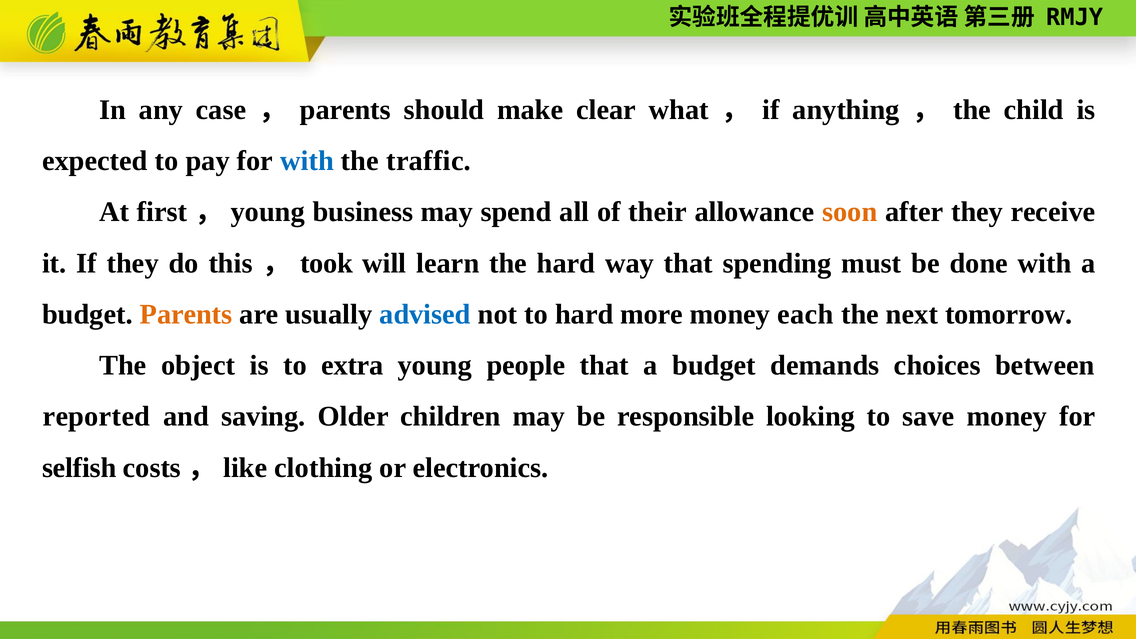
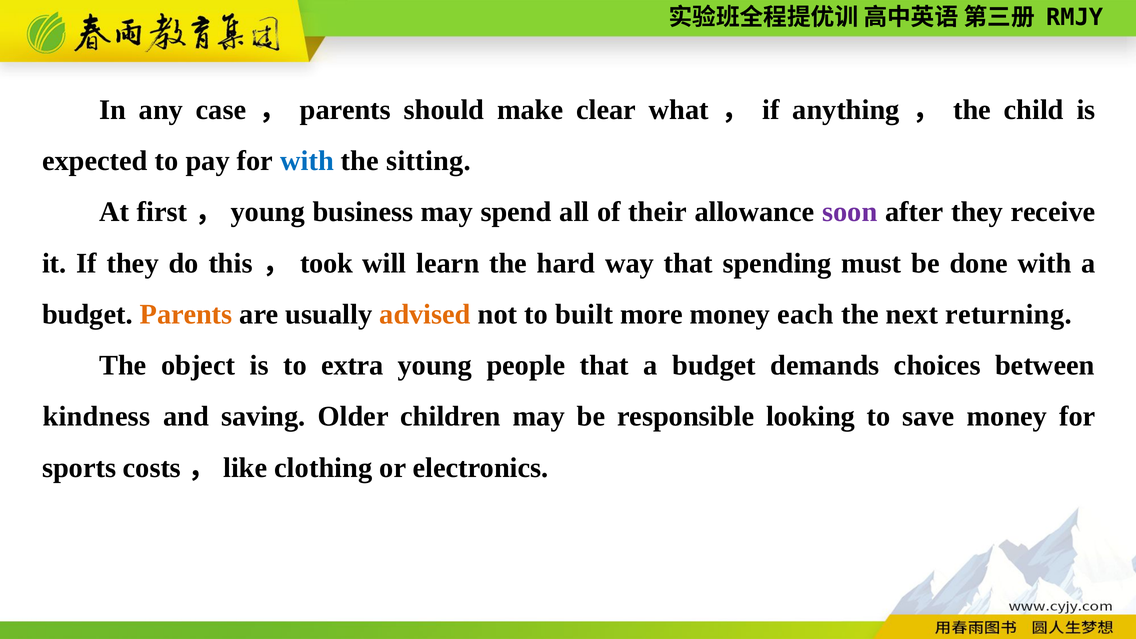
traffic: traffic -> sitting (429, 161)
soon colour: orange -> purple (850, 212)
advised colour: blue -> orange (425, 314)
to hard: hard -> built (584, 314)
tomorrow: tomorrow -> returning (1008, 314)
reported: reported -> kindness (96, 417)
selfish: selfish -> sports (79, 468)
